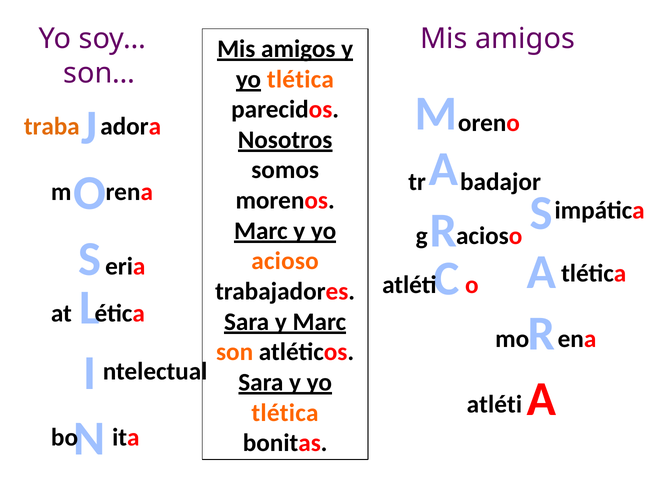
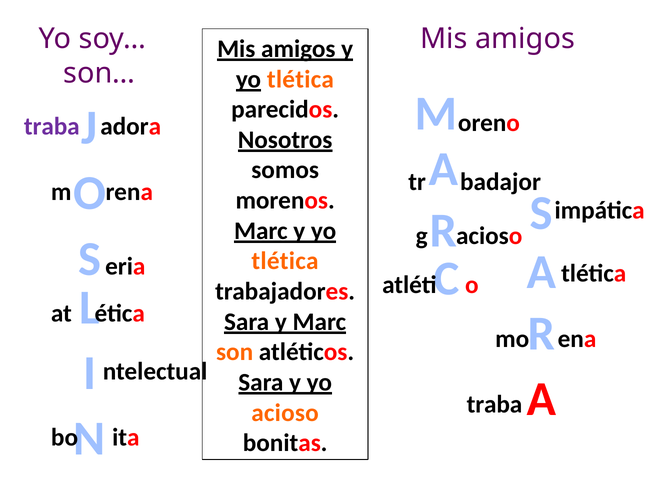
traba colour: orange -> purple (52, 126)
acioso: acioso -> tlética (285, 261)
atléti: atléti -> traba (494, 404)
tlética: tlética -> acioso (285, 412)
